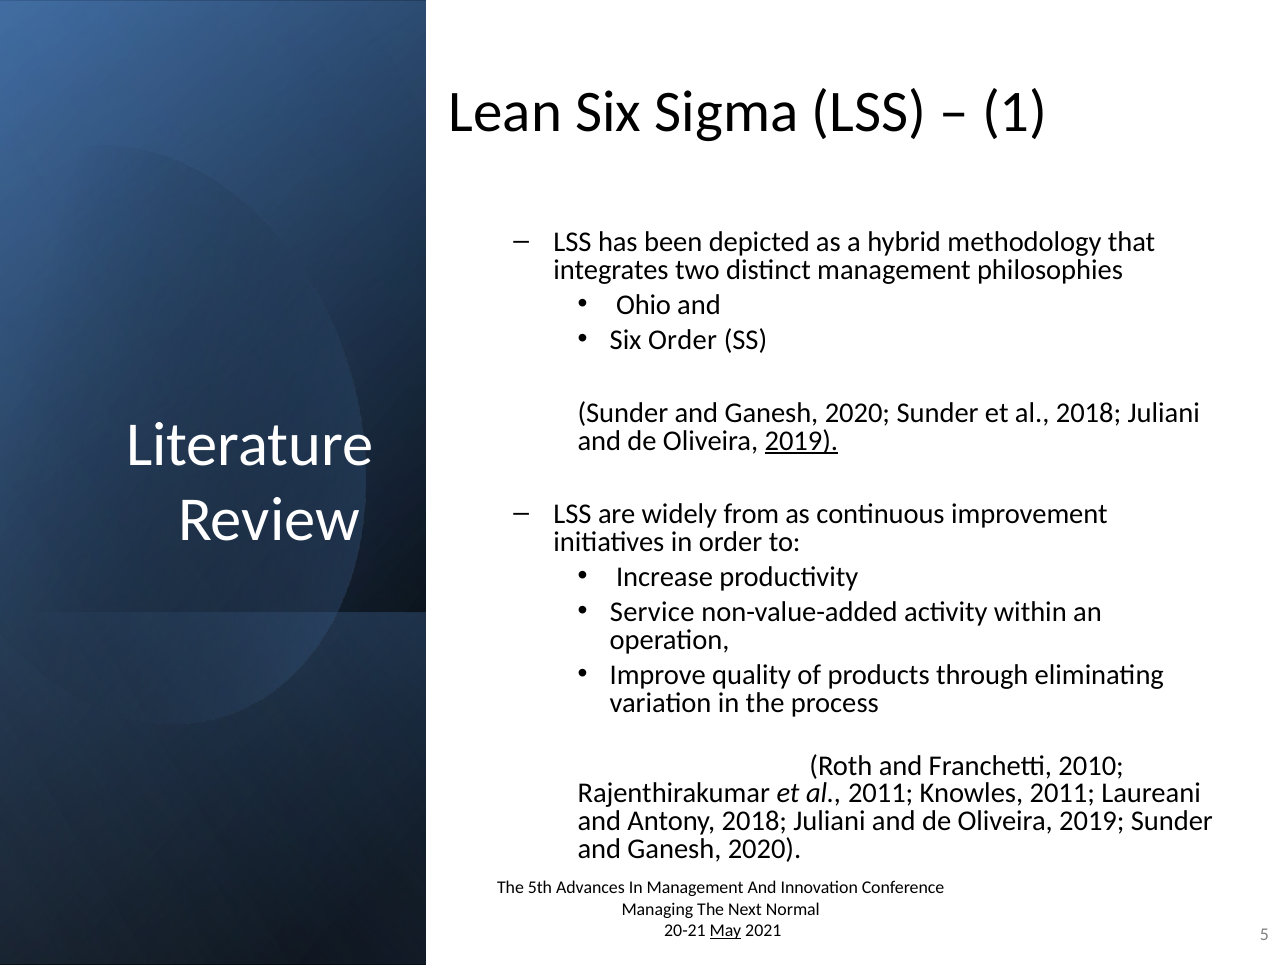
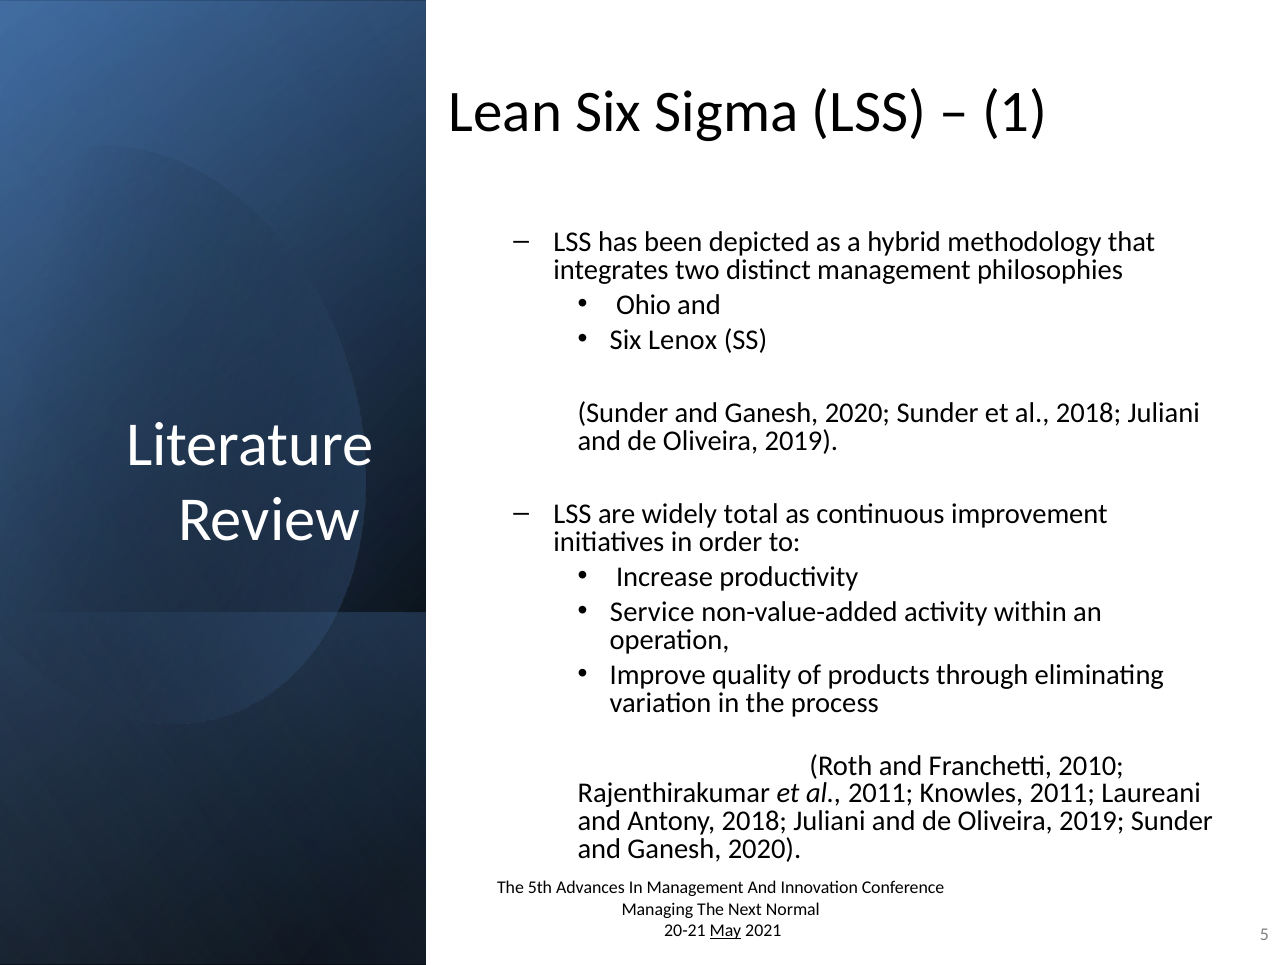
Six Order: Order -> Lenox (683, 340)
2019 underline: present -> none (801, 441)
from: from -> total (751, 514)
